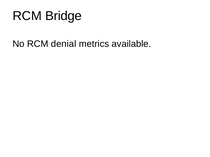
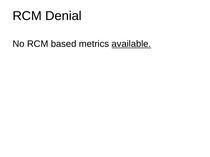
Bridge: Bridge -> Denial (63, 16)
denial: denial -> based (64, 44)
available underline: none -> present (131, 44)
